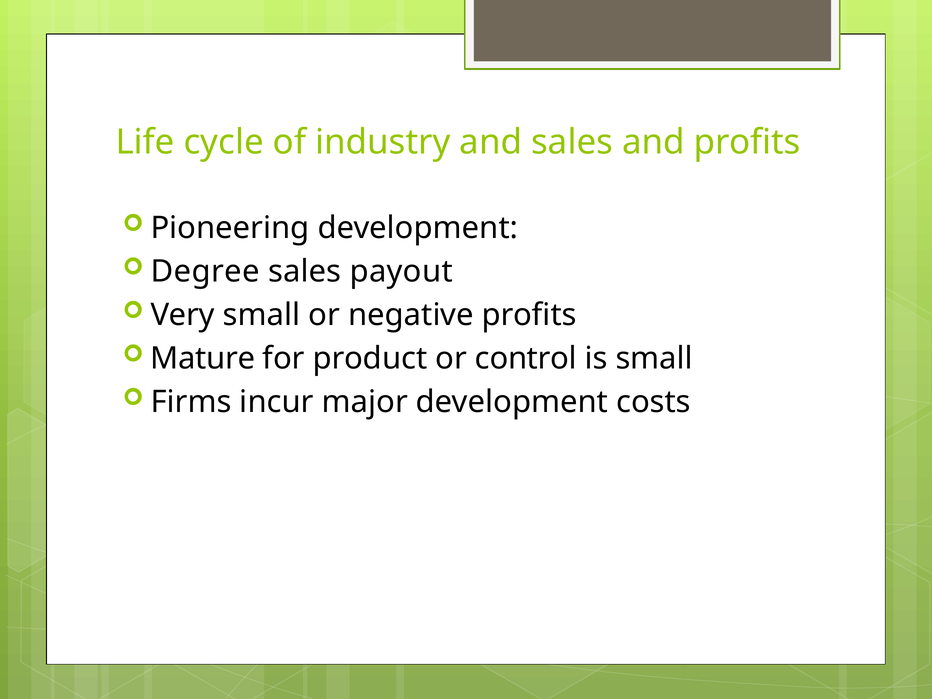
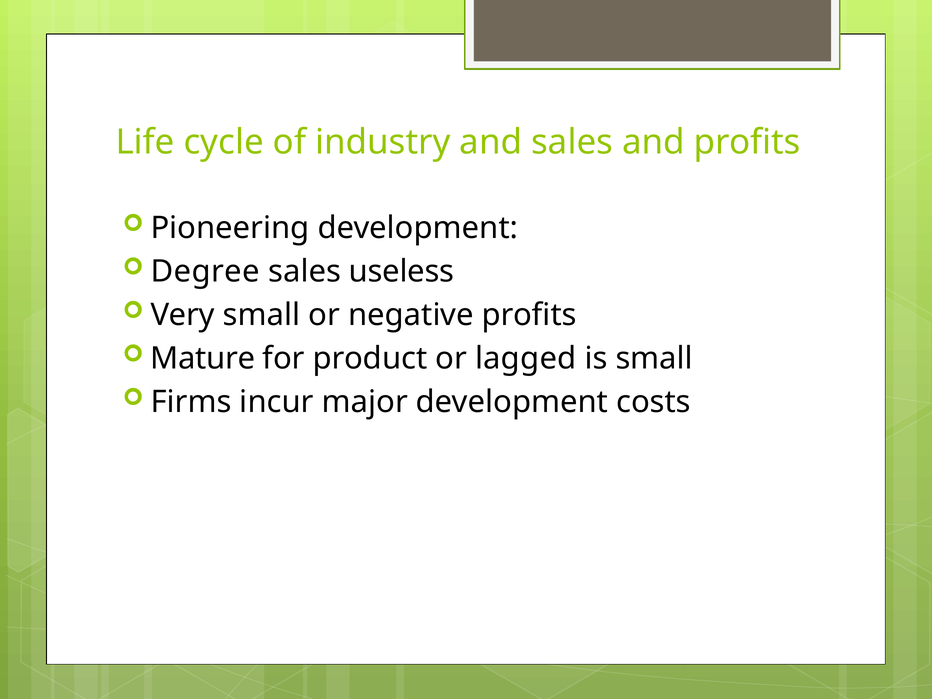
payout: payout -> useless (401, 271)
control: control -> lagged (526, 358)
